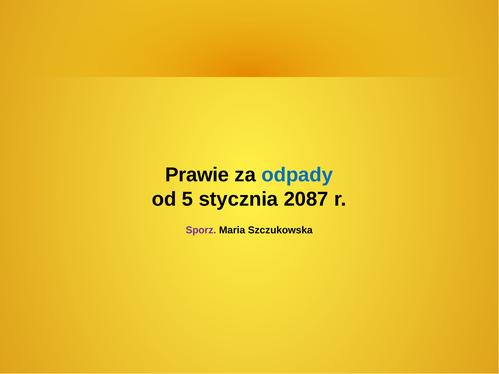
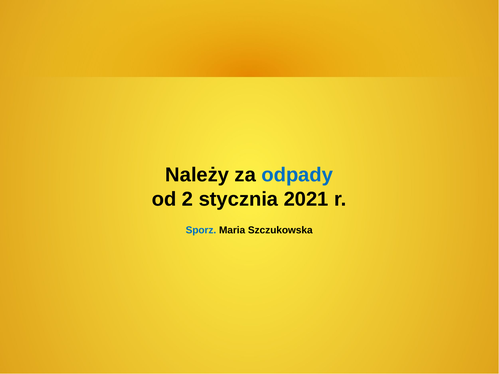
Prawie: Prawie -> Należy (197, 175)
5: 5 -> 2 (188, 199)
2087: 2087 -> 2021 (306, 199)
Sporz colour: purple -> blue (201, 230)
